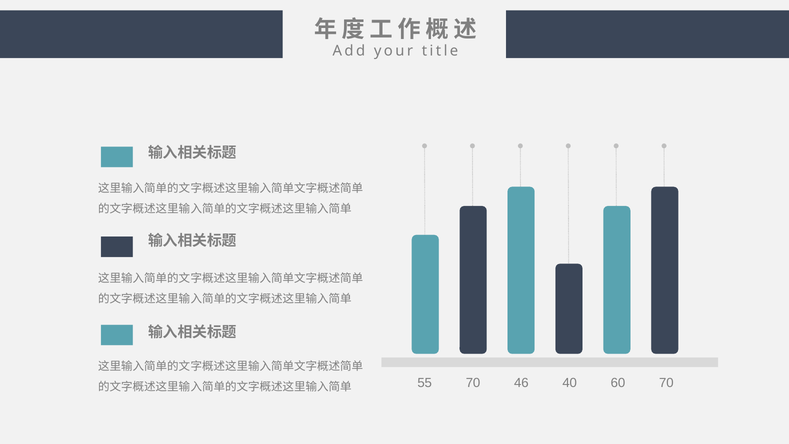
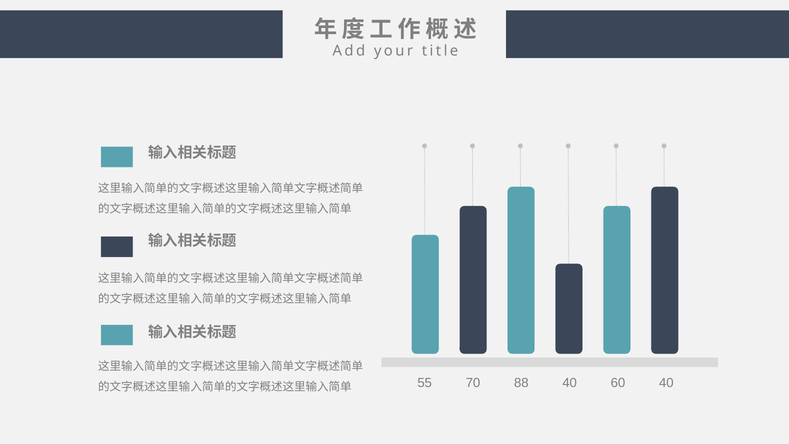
46: 46 -> 88 (521, 383)
60 70: 70 -> 40 (666, 383)
